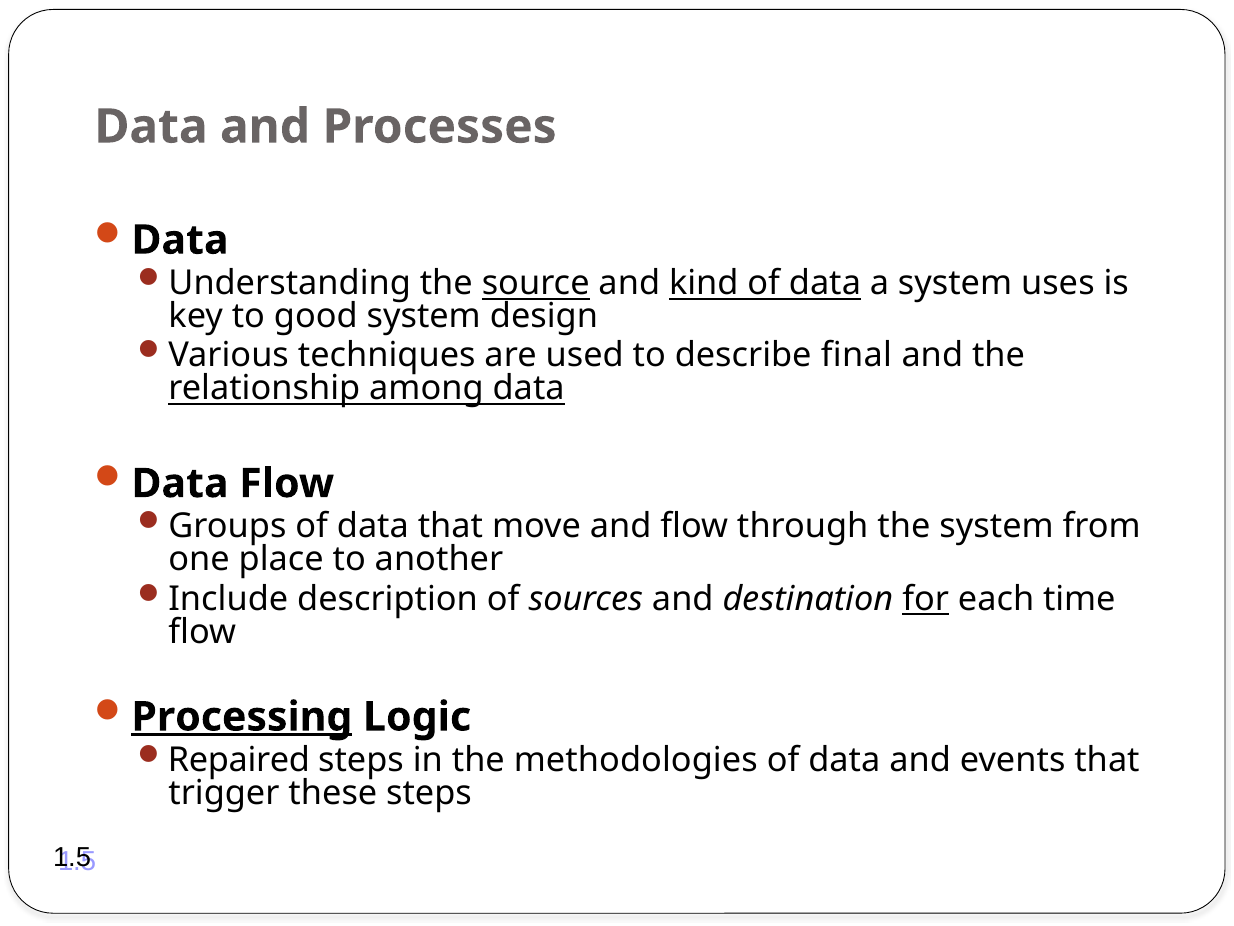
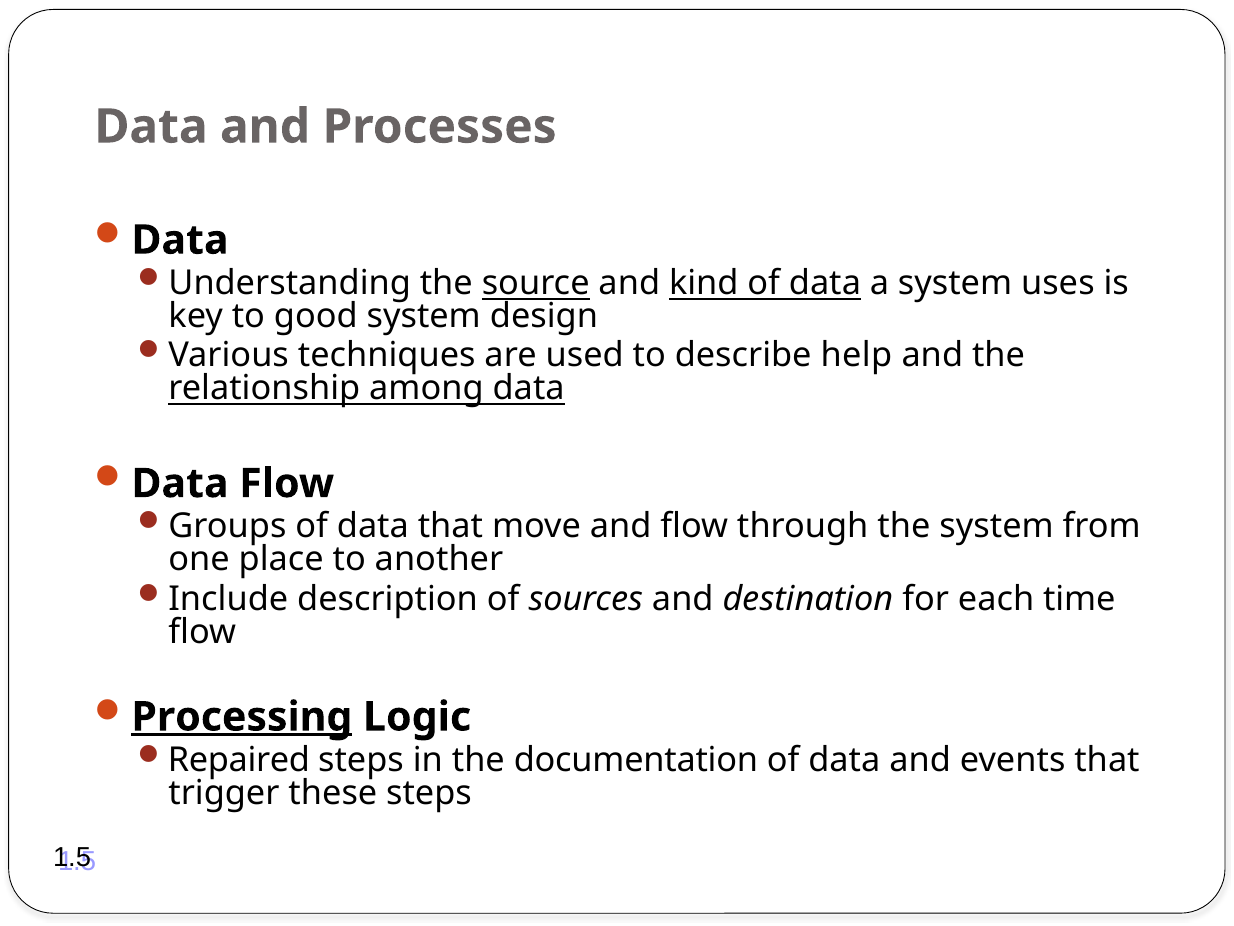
final: final -> help (856, 355)
for underline: present -> none (926, 598)
methodologies: methodologies -> documentation (636, 759)
